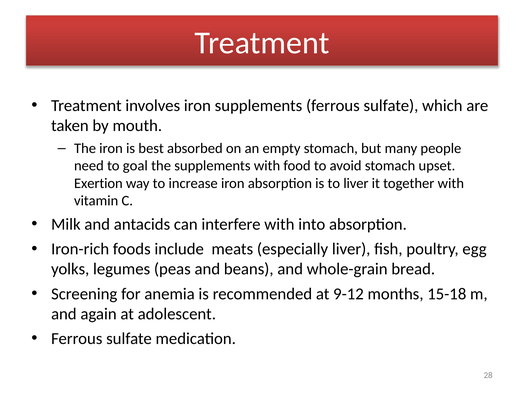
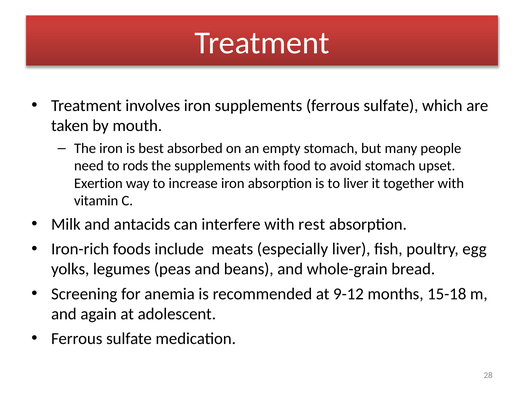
goal: goal -> rods (135, 166)
into: into -> rest (312, 224)
